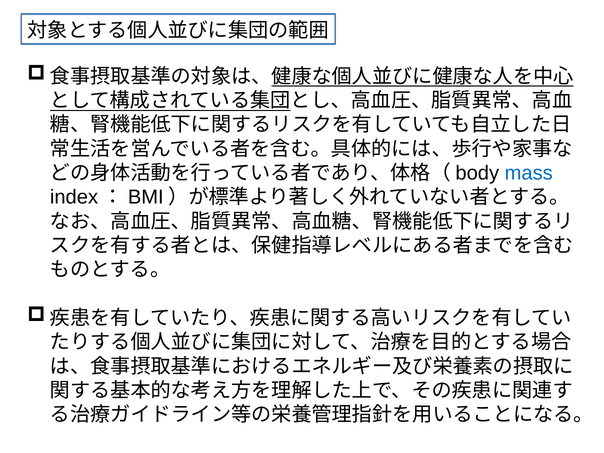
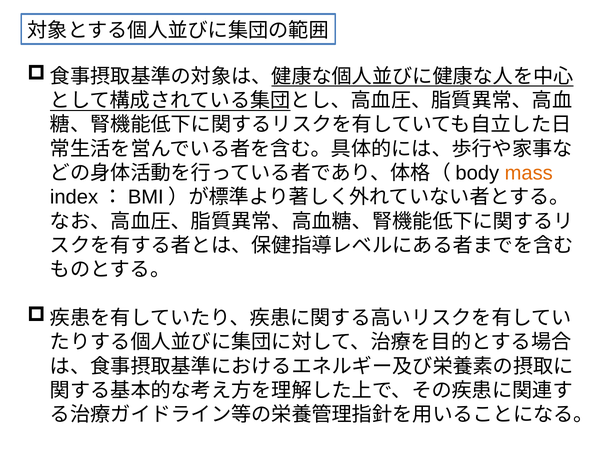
mass colour: blue -> orange (529, 173)
